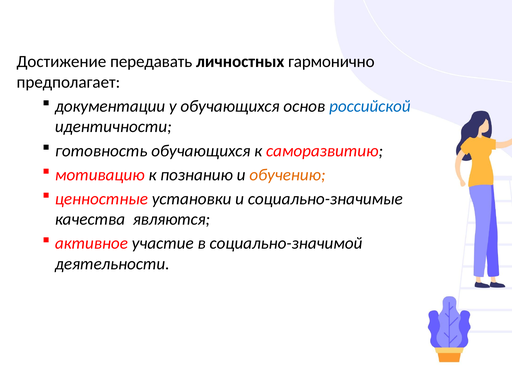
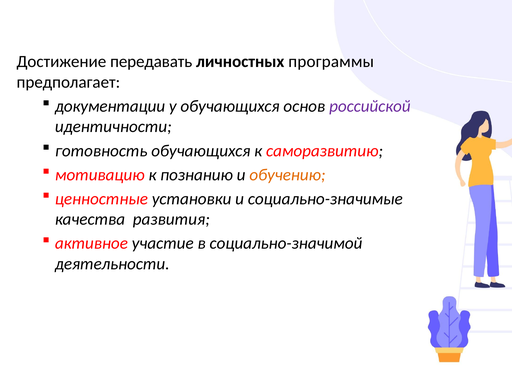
гармонично: гармонично -> программы (331, 62)
российской colour: blue -> purple (370, 106)
являются: являются -> развития (171, 219)
